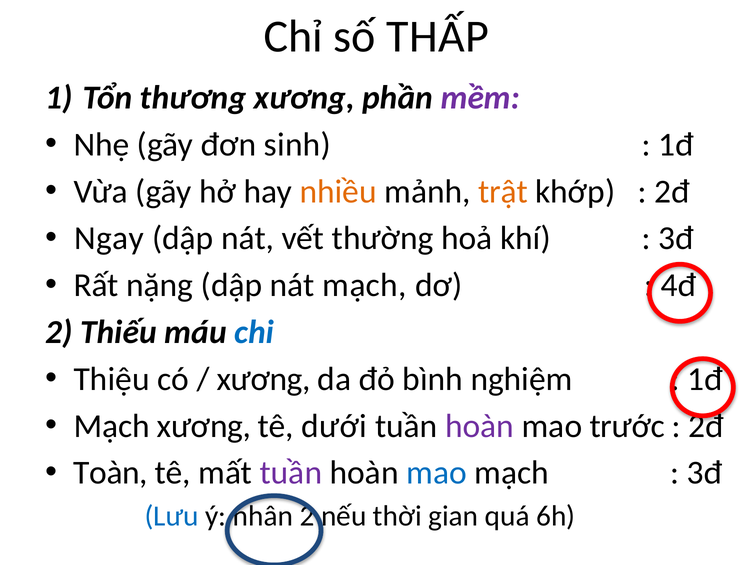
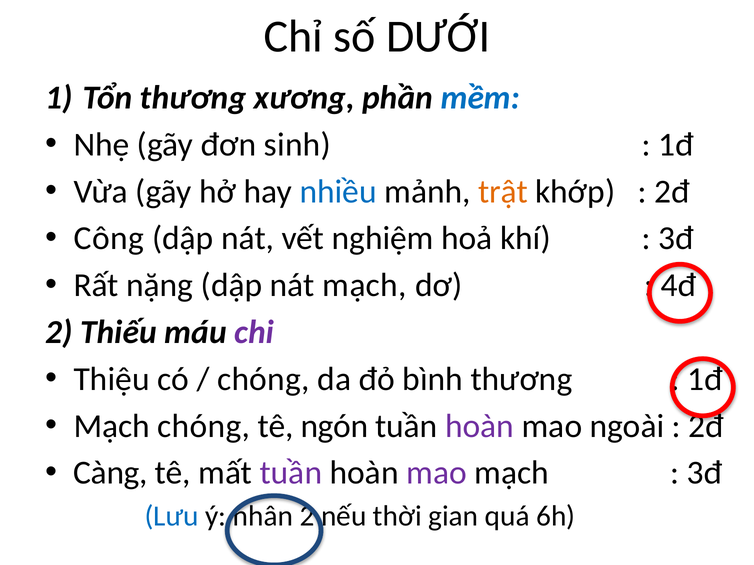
THẤP: THẤP -> DƯỚI (438, 37)
mềm colour: purple -> blue (480, 98)
nhiều colour: orange -> blue (338, 192)
Ngay: Ngay -> Công (109, 239)
thường: thường -> nghiệm (383, 239)
chi colour: blue -> purple (254, 332)
xương: xương -> chóng (263, 379)
bình nghiệm: nghiệm -> thương (521, 379)
Mạch xương: xương -> chóng (204, 426)
dưới: dưới -> ngón (334, 426)
trước: trước -> ngoài (627, 426)
Toàn: Toàn -> Càng (111, 473)
mao colour: blue -> purple (436, 473)
